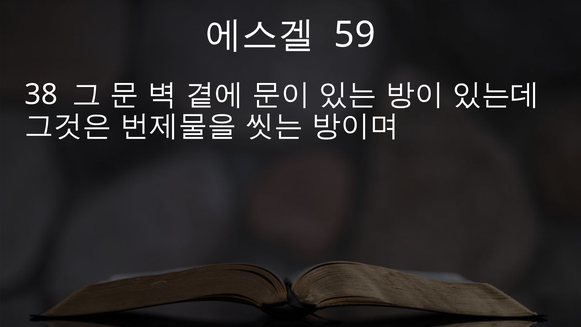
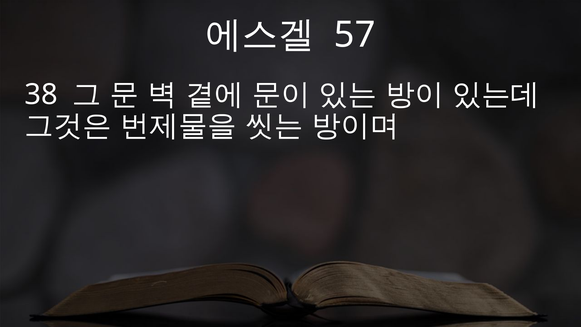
59: 59 -> 57 (355, 35)
